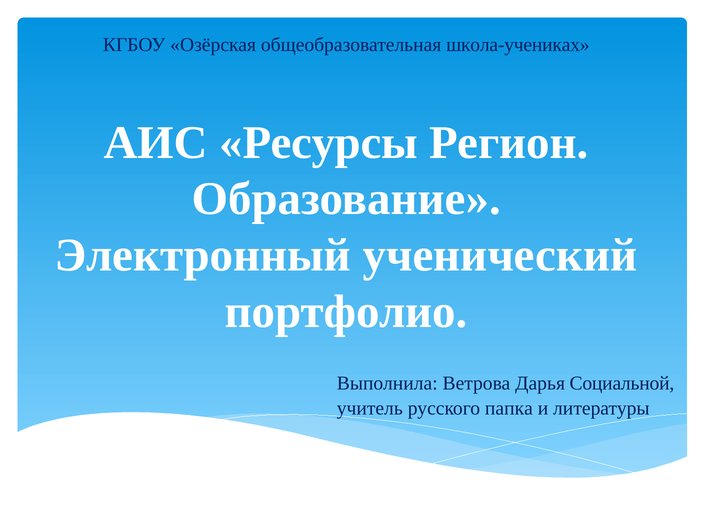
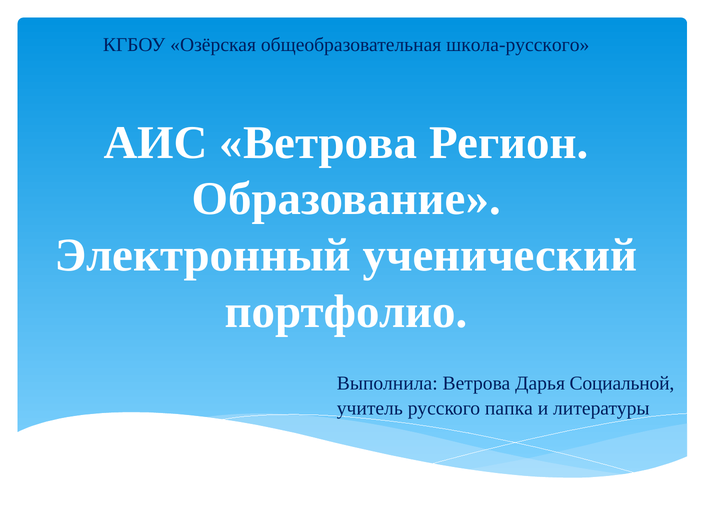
школа-учениках: школа-учениках -> школа-русского (518, 45)
АИС Ресурсы: Ресурсы -> Ветрова (318, 143)
